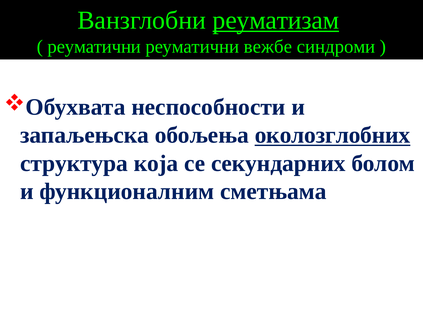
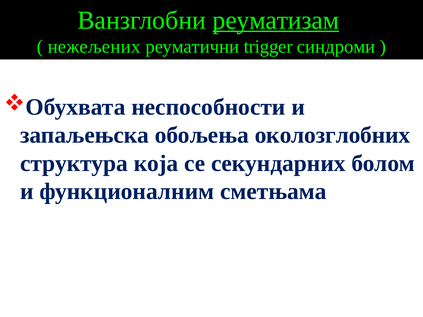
реуматични: реуматични -> нежељених (94, 47)
вежбе: вежбе -> trigger (268, 47)
околозглобних underline: present -> none (333, 135)
